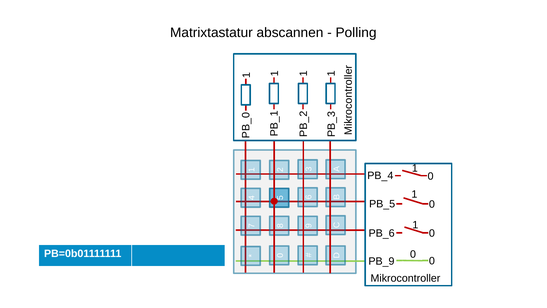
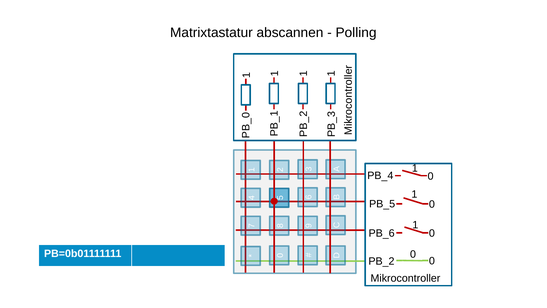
PB_9: PB_9 -> PB_2 (381, 261)
